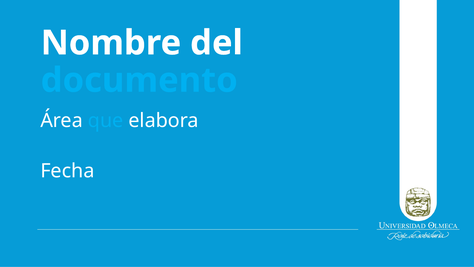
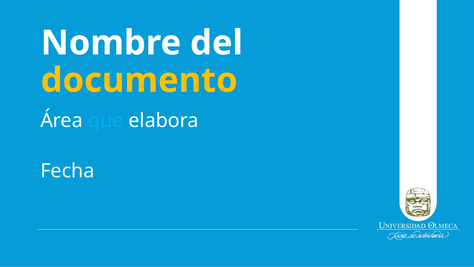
documento colour: light blue -> yellow (139, 80)
